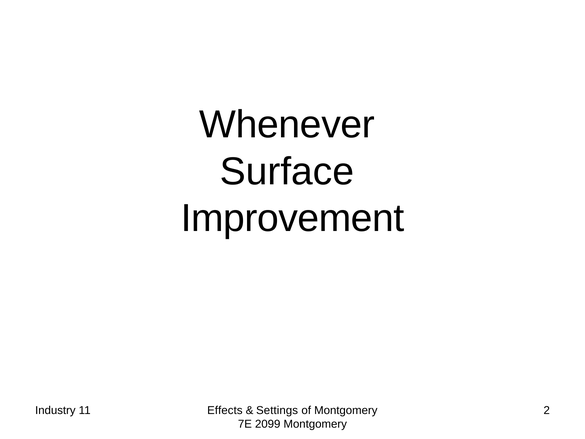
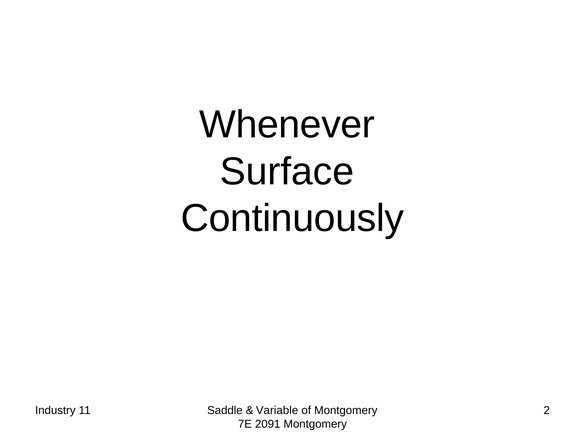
Improvement: Improvement -> Continuously (292, 218)
Effects: Effects -> Saddle (225, 410)
Settings: Settings -> Variable (277, 410)
2099: 2099 -> 2091 (268, 424)
